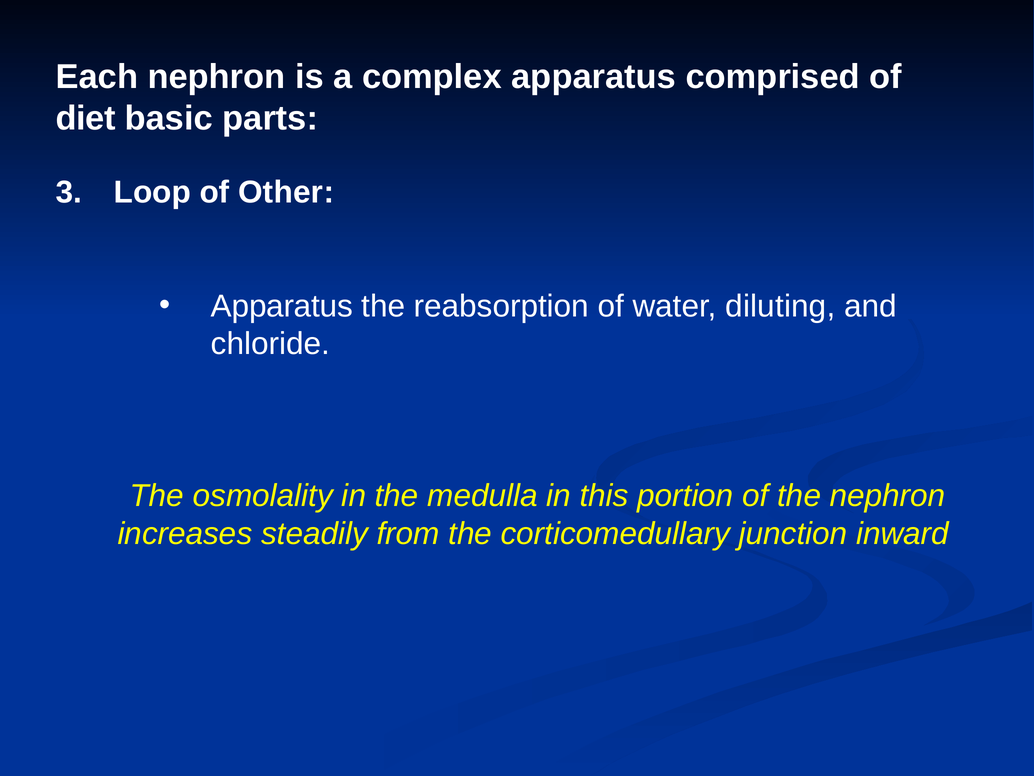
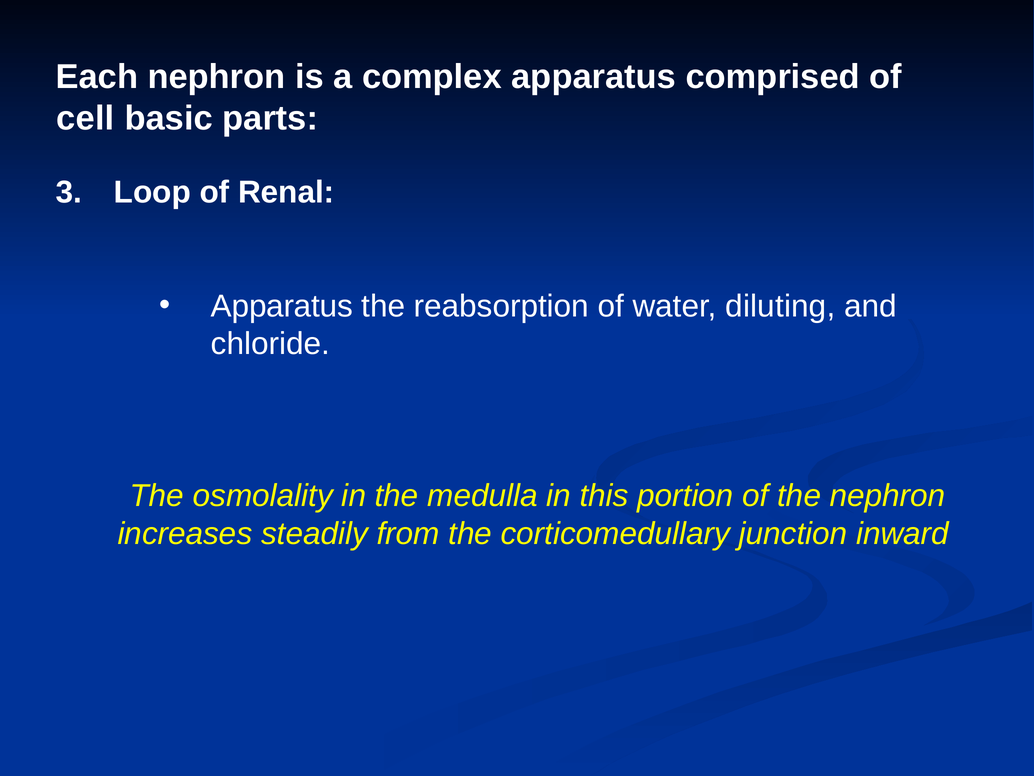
diet: diet -> cell (85, 118)
Other: Other -> Renal (286, 192)
